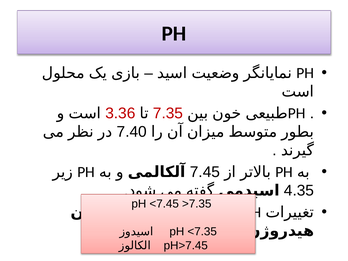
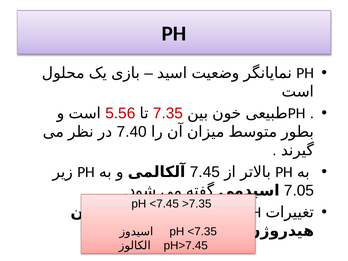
3.36: 3.36 -> 5.56 (120, 113)
4.35: 4.35 -> 7.05 (299, 191)
